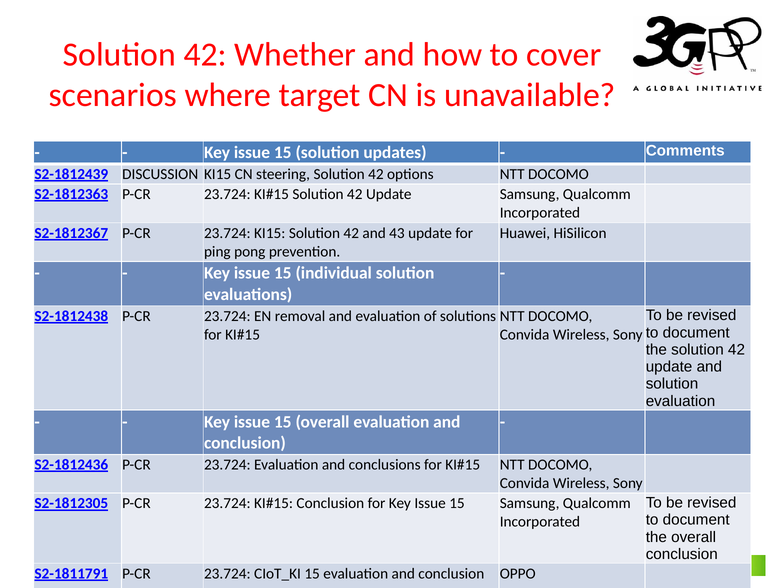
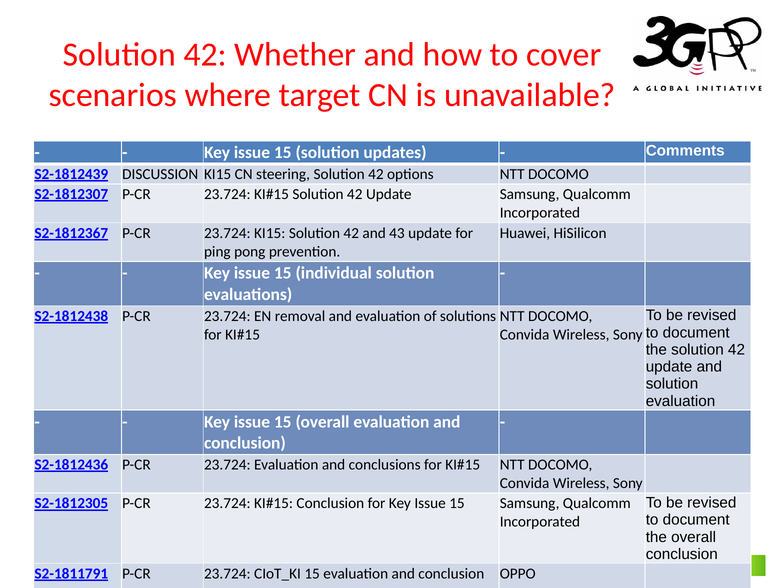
S2-1812363: S2-1812363 -> S2-1812307 (71, 194)
